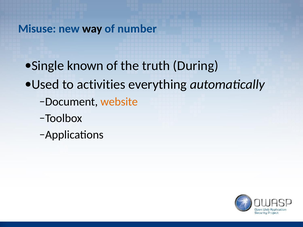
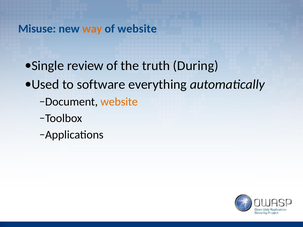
way colour: black -> orange (92, 29)
of number: number -> website (137, 29)
known: known -> review (85, 66)
activities: activities -> software (101, 85)
